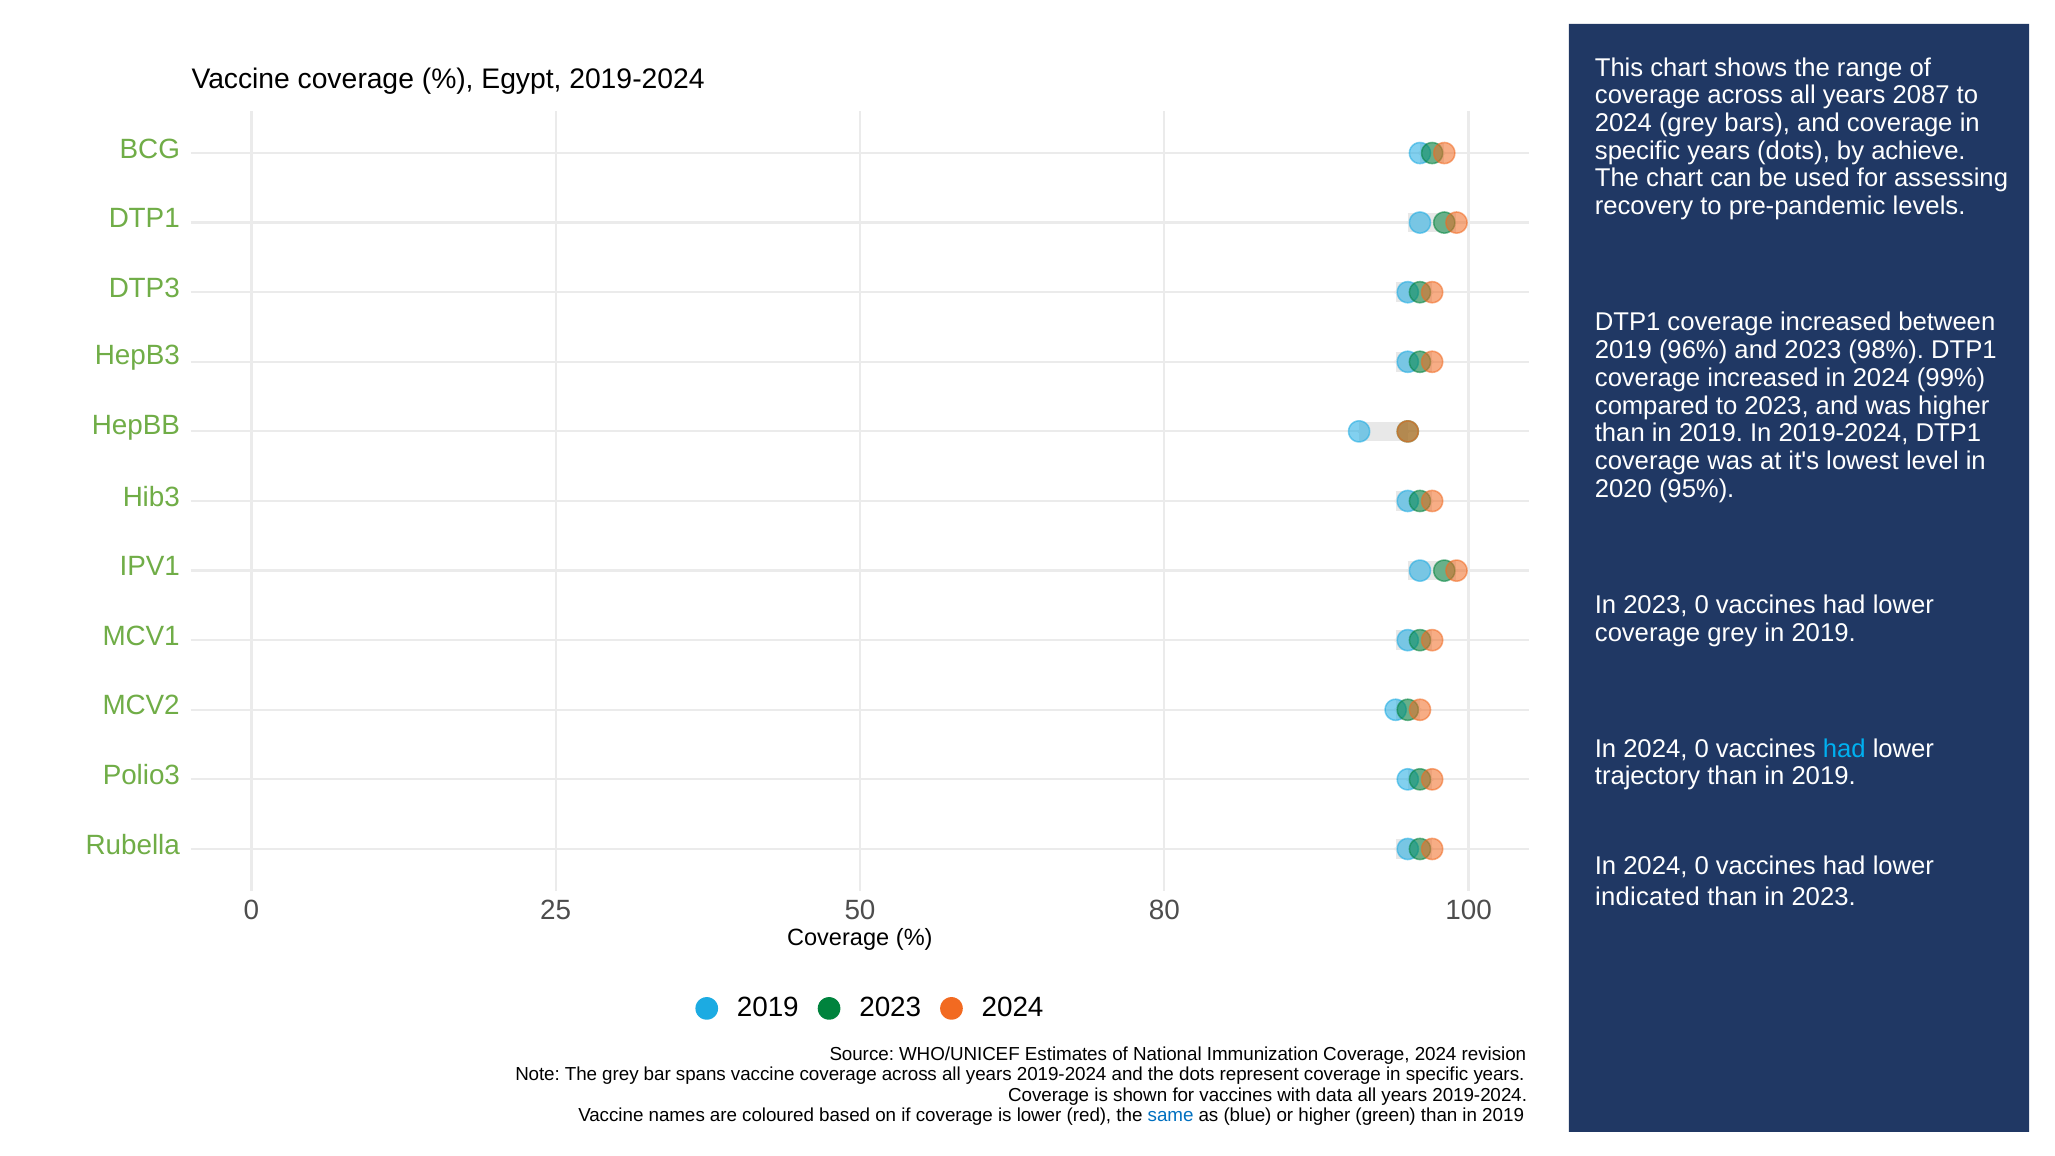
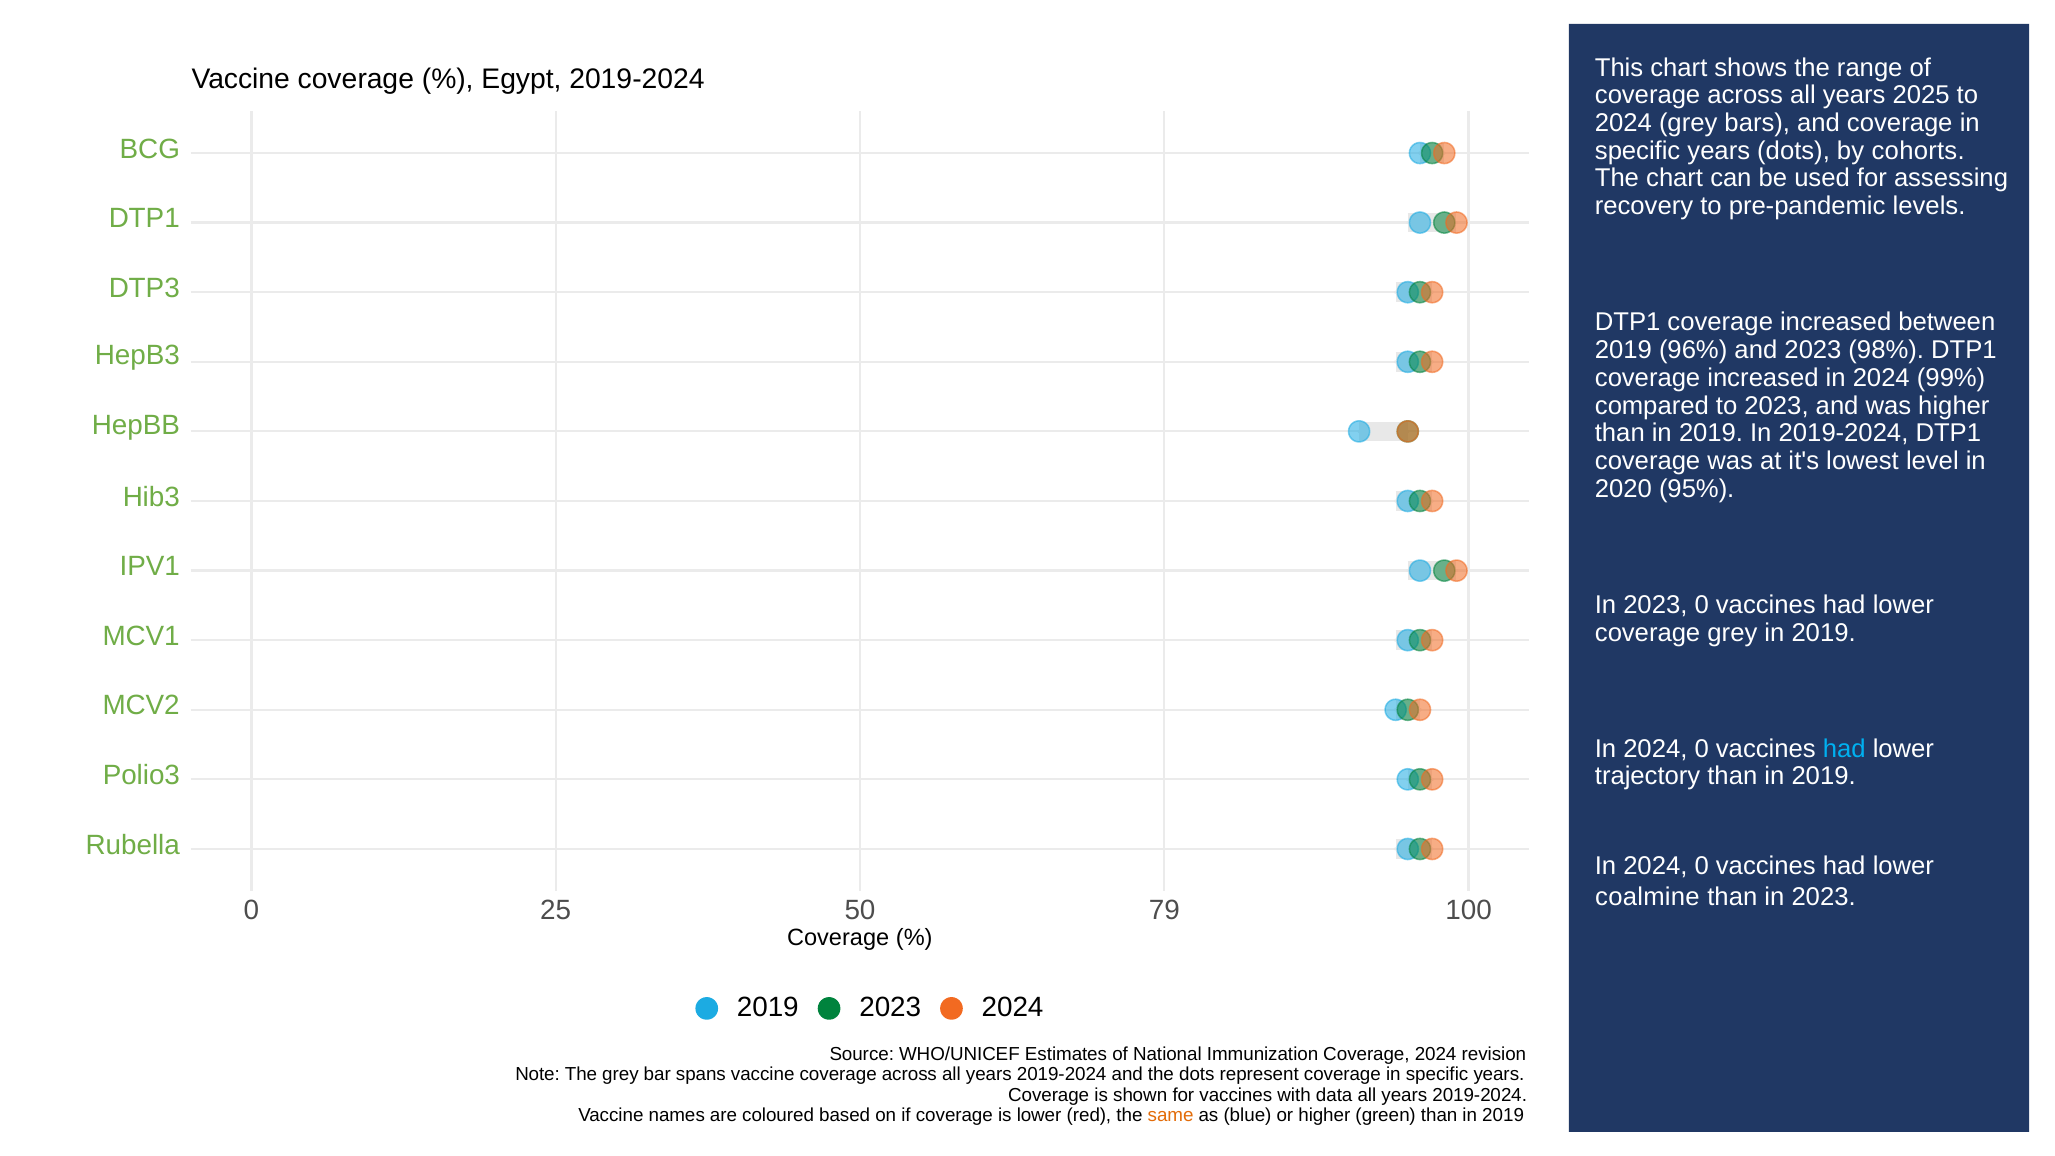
2087: 2087 -> 2025 (1921, 95)
achieve: achieve -> cohorts (1918, 151)
indicated: indicated -> coalmine (1647, 897)
80: 80 -> 79 (1164, 910)
same colour: blue -> orange (1171, 1115)
